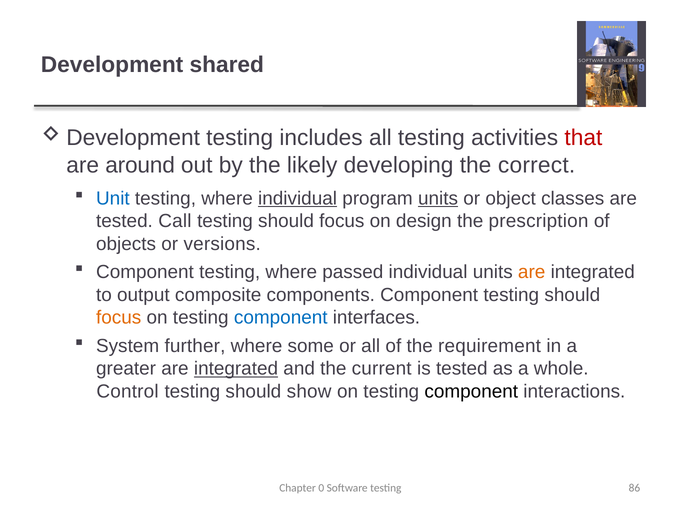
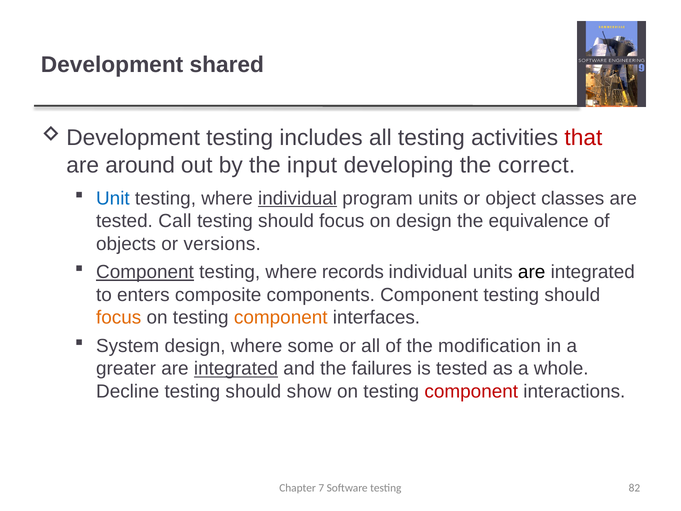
likely: likely -> input (312, 165)
units underline: present -> none (438, 198)
prescription: prescription -> equivalence (539, 221)
Component underline: none -> present (145, 272)
passed: passed -> records (353, 272)
are colour: orange -> black (532, 272)
output: output -> enters (143, 295)
component colour: blue -> orange (281, 317)
System further: further -> design (195, 346)
requirement: requirement -> modification (490, 346)
current: current -> failures (382, 369)
Control: Control -> Decline (128, 391)
component colour: black -> red (471, 391)
0: 0 -> 7 (321, 488)
86: 86 -> 82 (634, 488)
